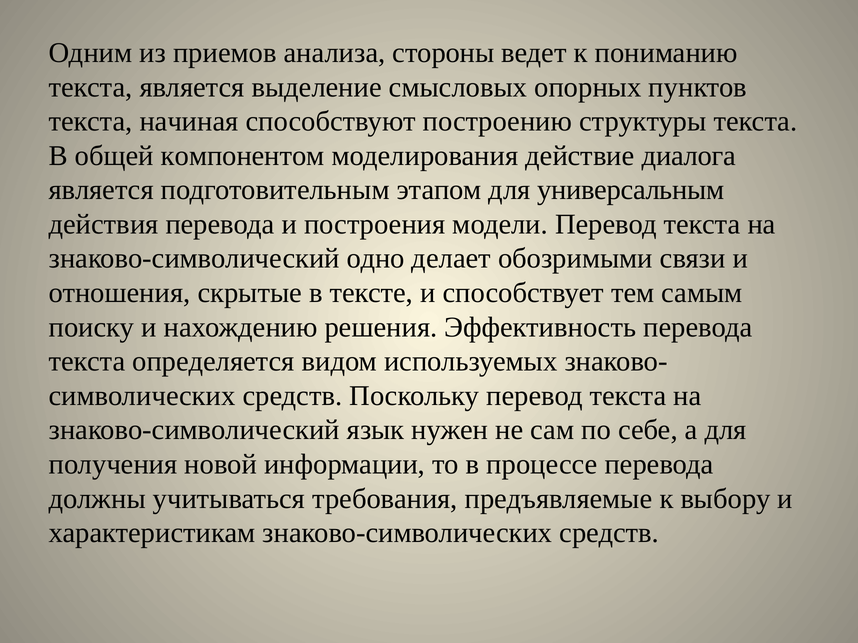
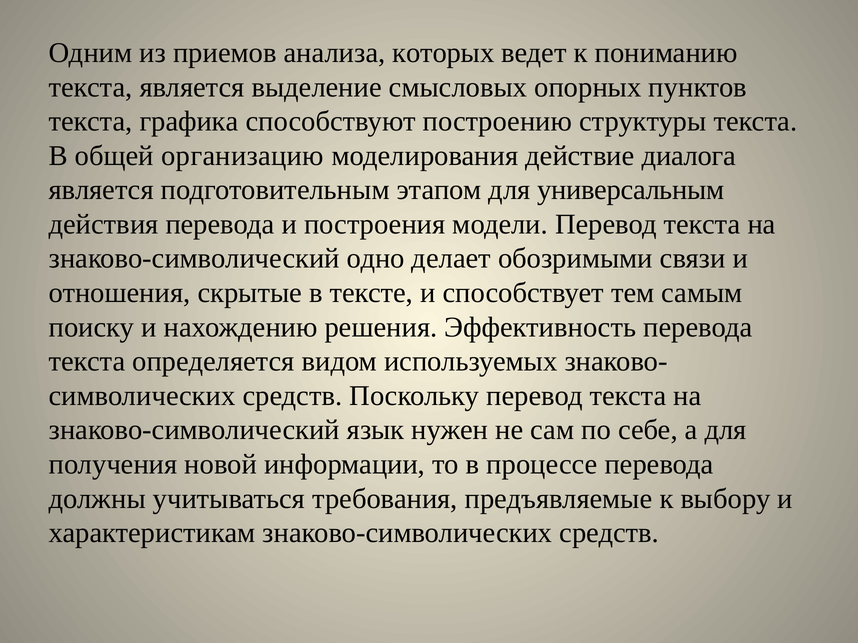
стороны: стороны -> которых (443, 53)
начиная: начиная -> графика (189, 121)
компонентом: компонентом -> организацию (243, 156)
